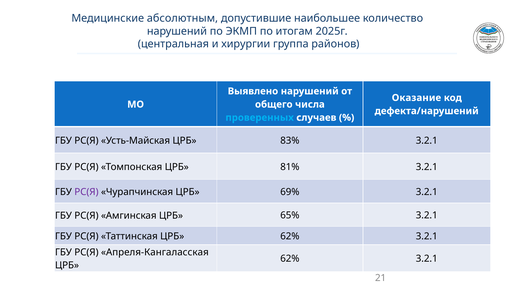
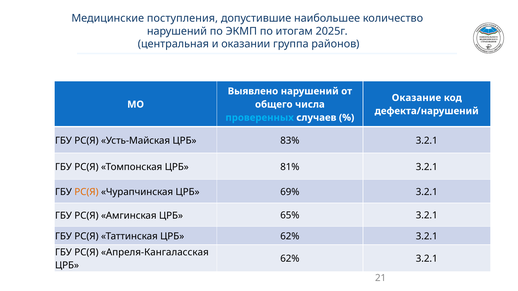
абсолютным: абсолютным -> поступления (182, 18)
хирургии: хирургии -> оказании (246, 44)
РС(Я colour: purple -> orange (86, 192)
